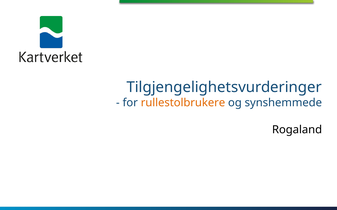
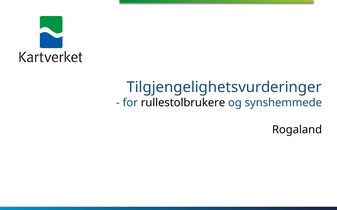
rullestolbrukere colour: orange -> black (183, 103)
